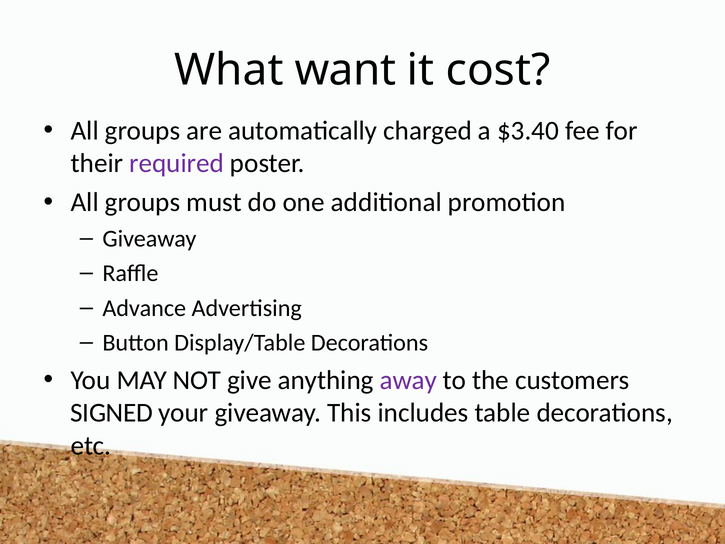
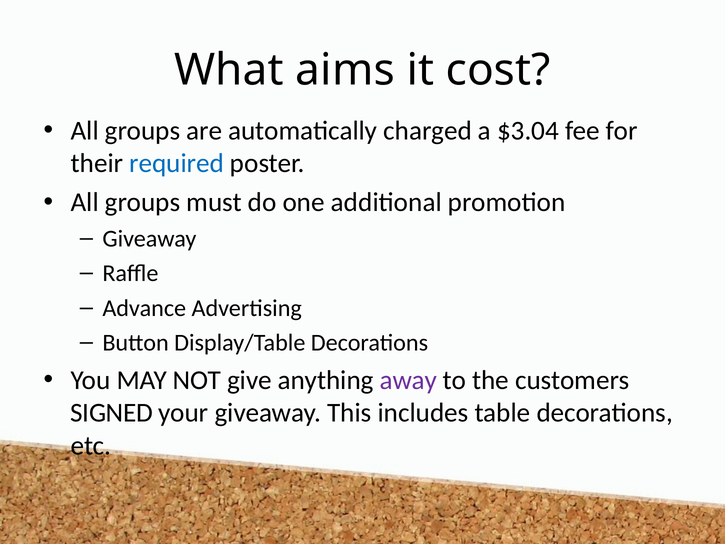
want: want -> aims (345, 70)
$3.40: $3.40 -> $3.04 (528, 131)
required colour: purple -> blue (177, 163)
